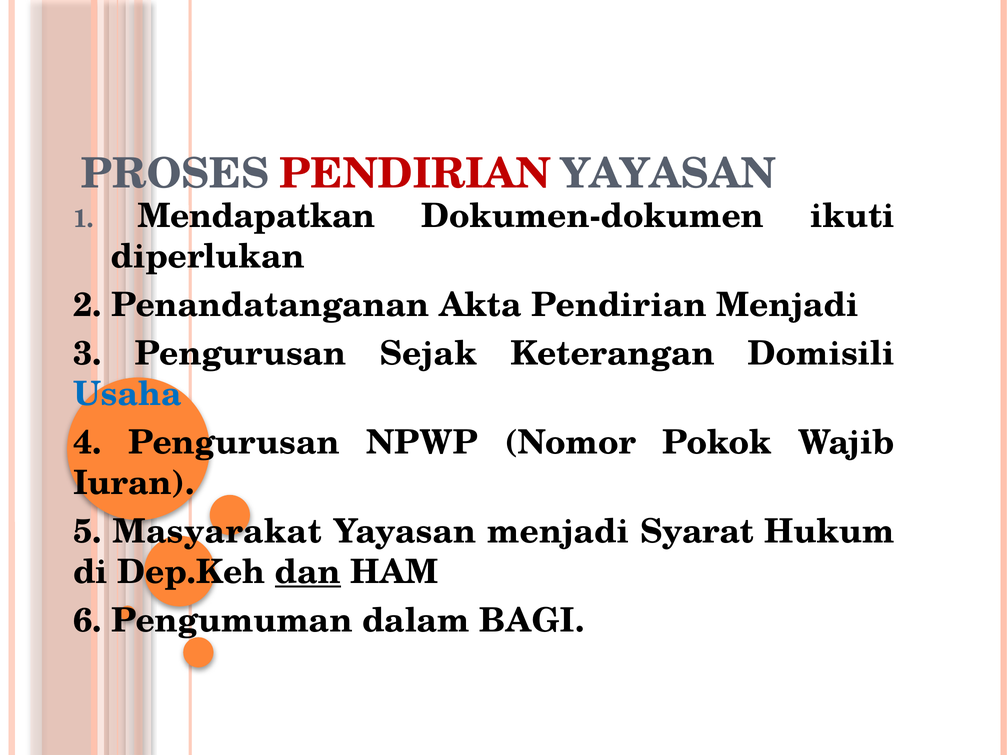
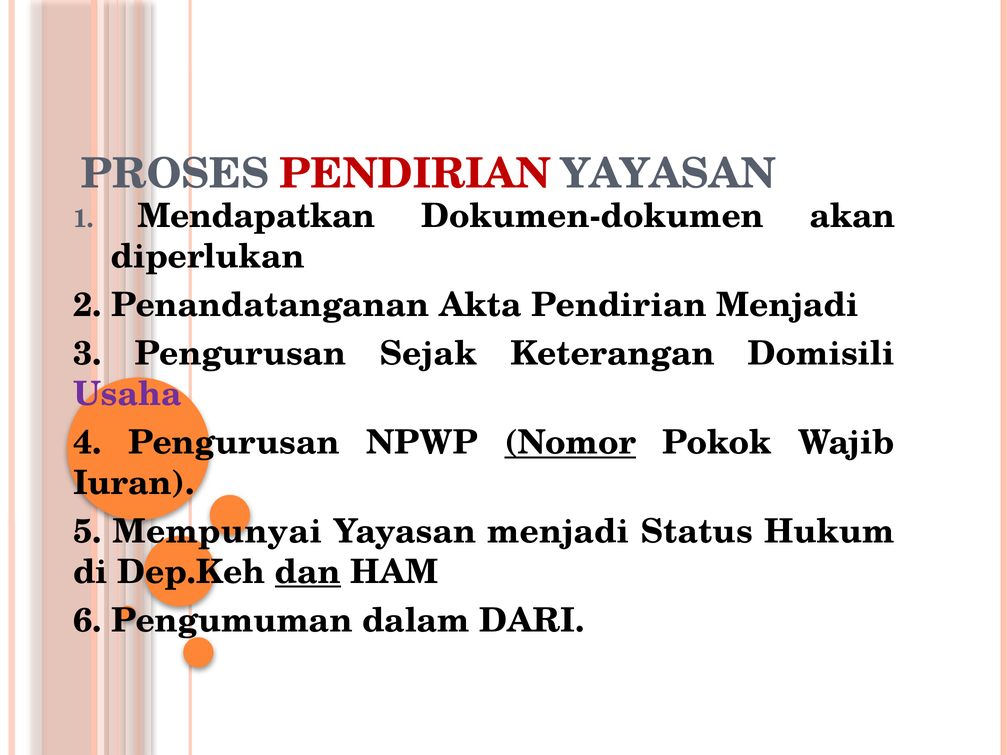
ikuti: ikuti -> akan (853, 216)
Usaha colour: blue -> purple (127, 394)
Nomor underline: none -> present (570, 443)
Masyarakat: Masyarakat -> Mempunyai (217, 532)
Syarat: Syarat -> Status (697, 532)
BAGI: BAGI -> DARI (532, 621)
